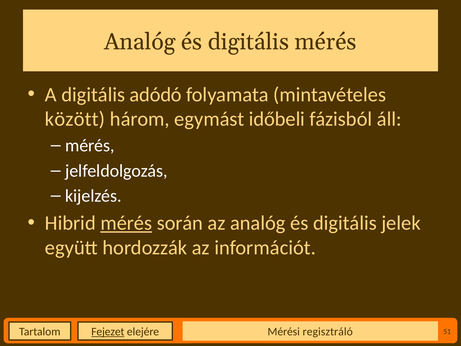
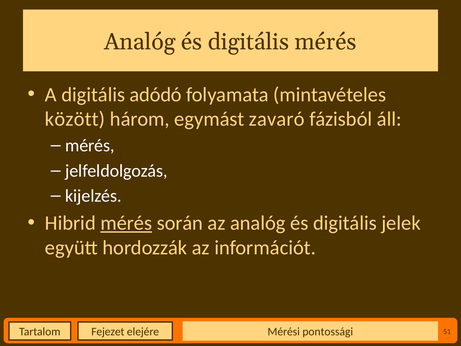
időbeli: időbeli -> zavaró (277, 119)
Fejezet underline: present -> none (108, 332)
regisztráló: regisztráló -> pontossági (328, 332)
